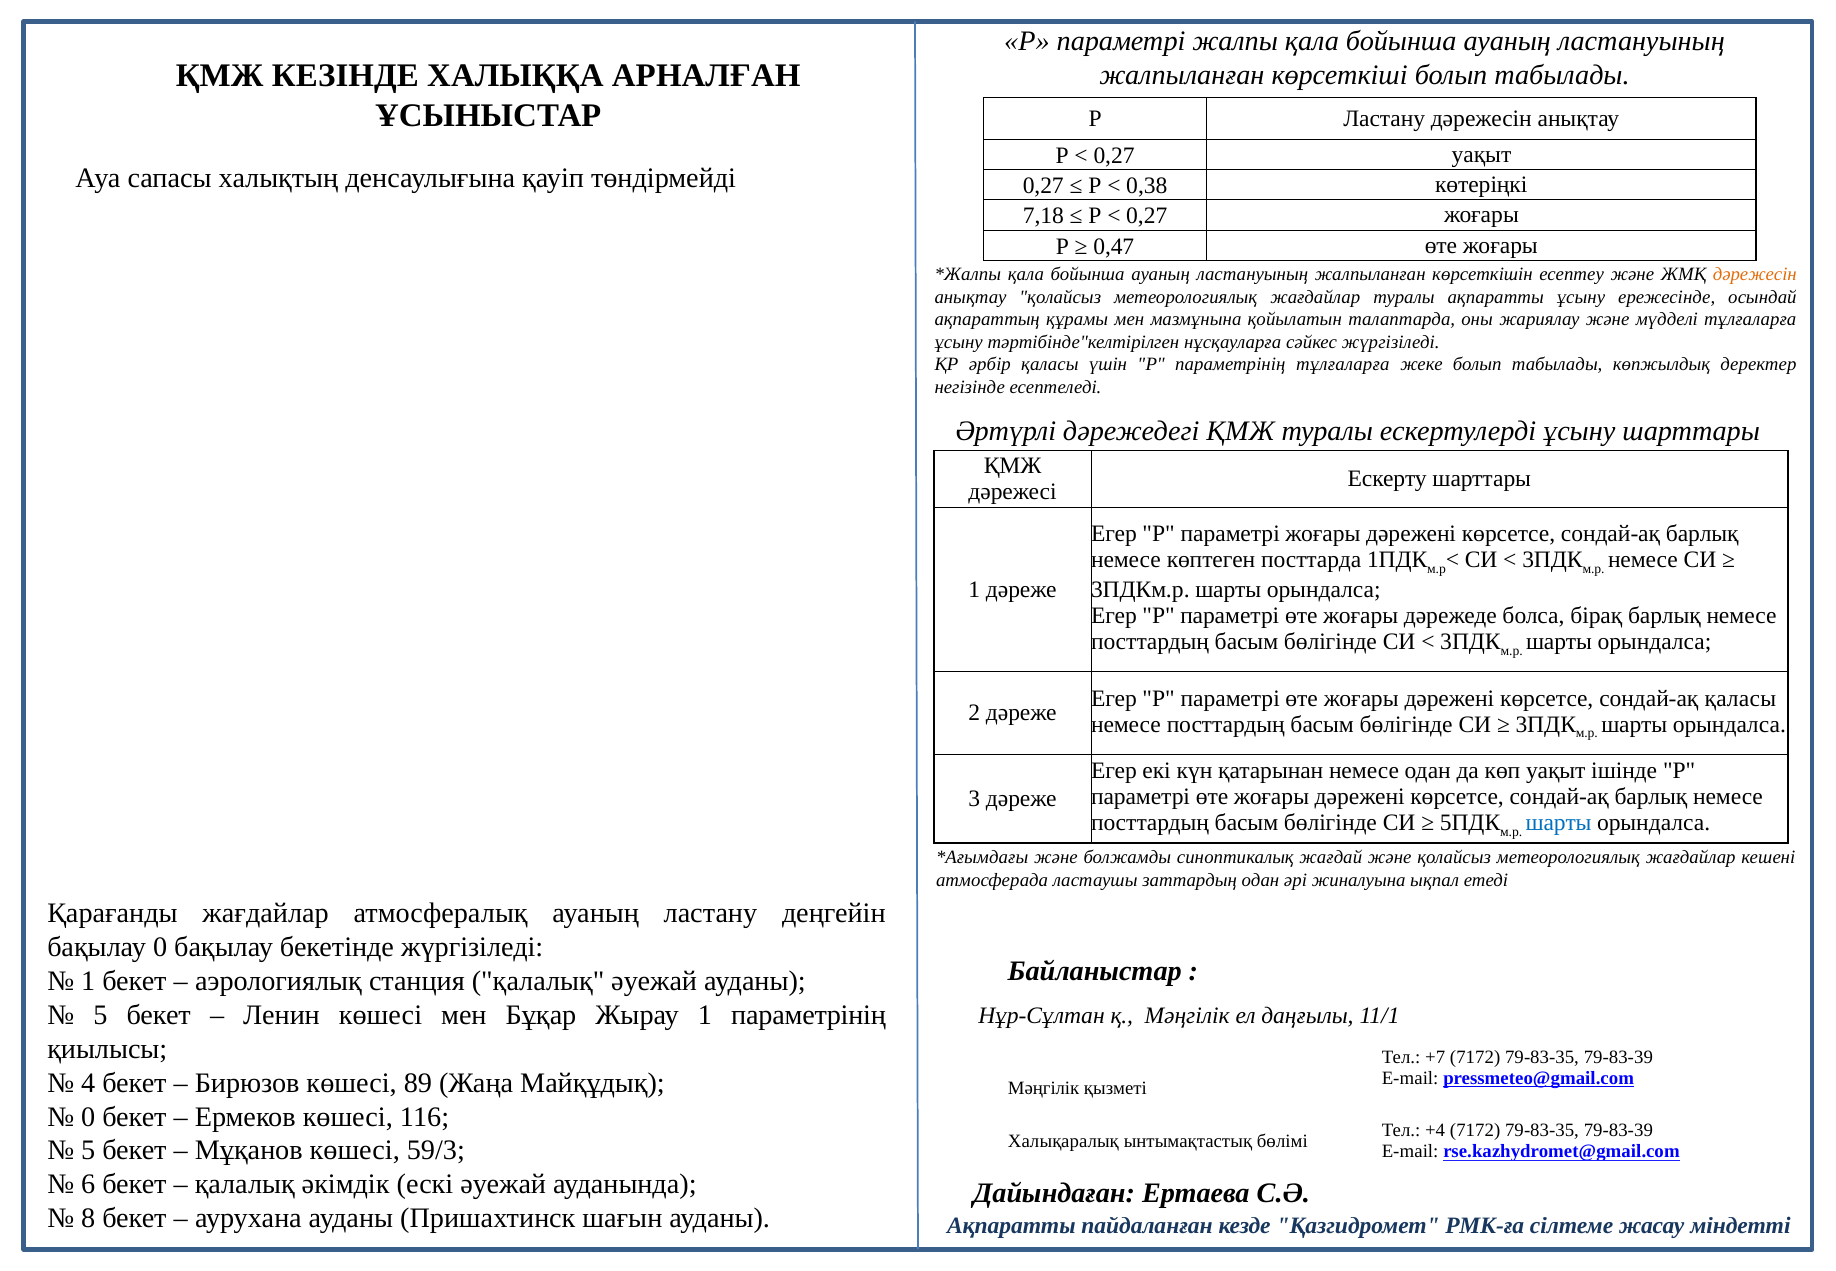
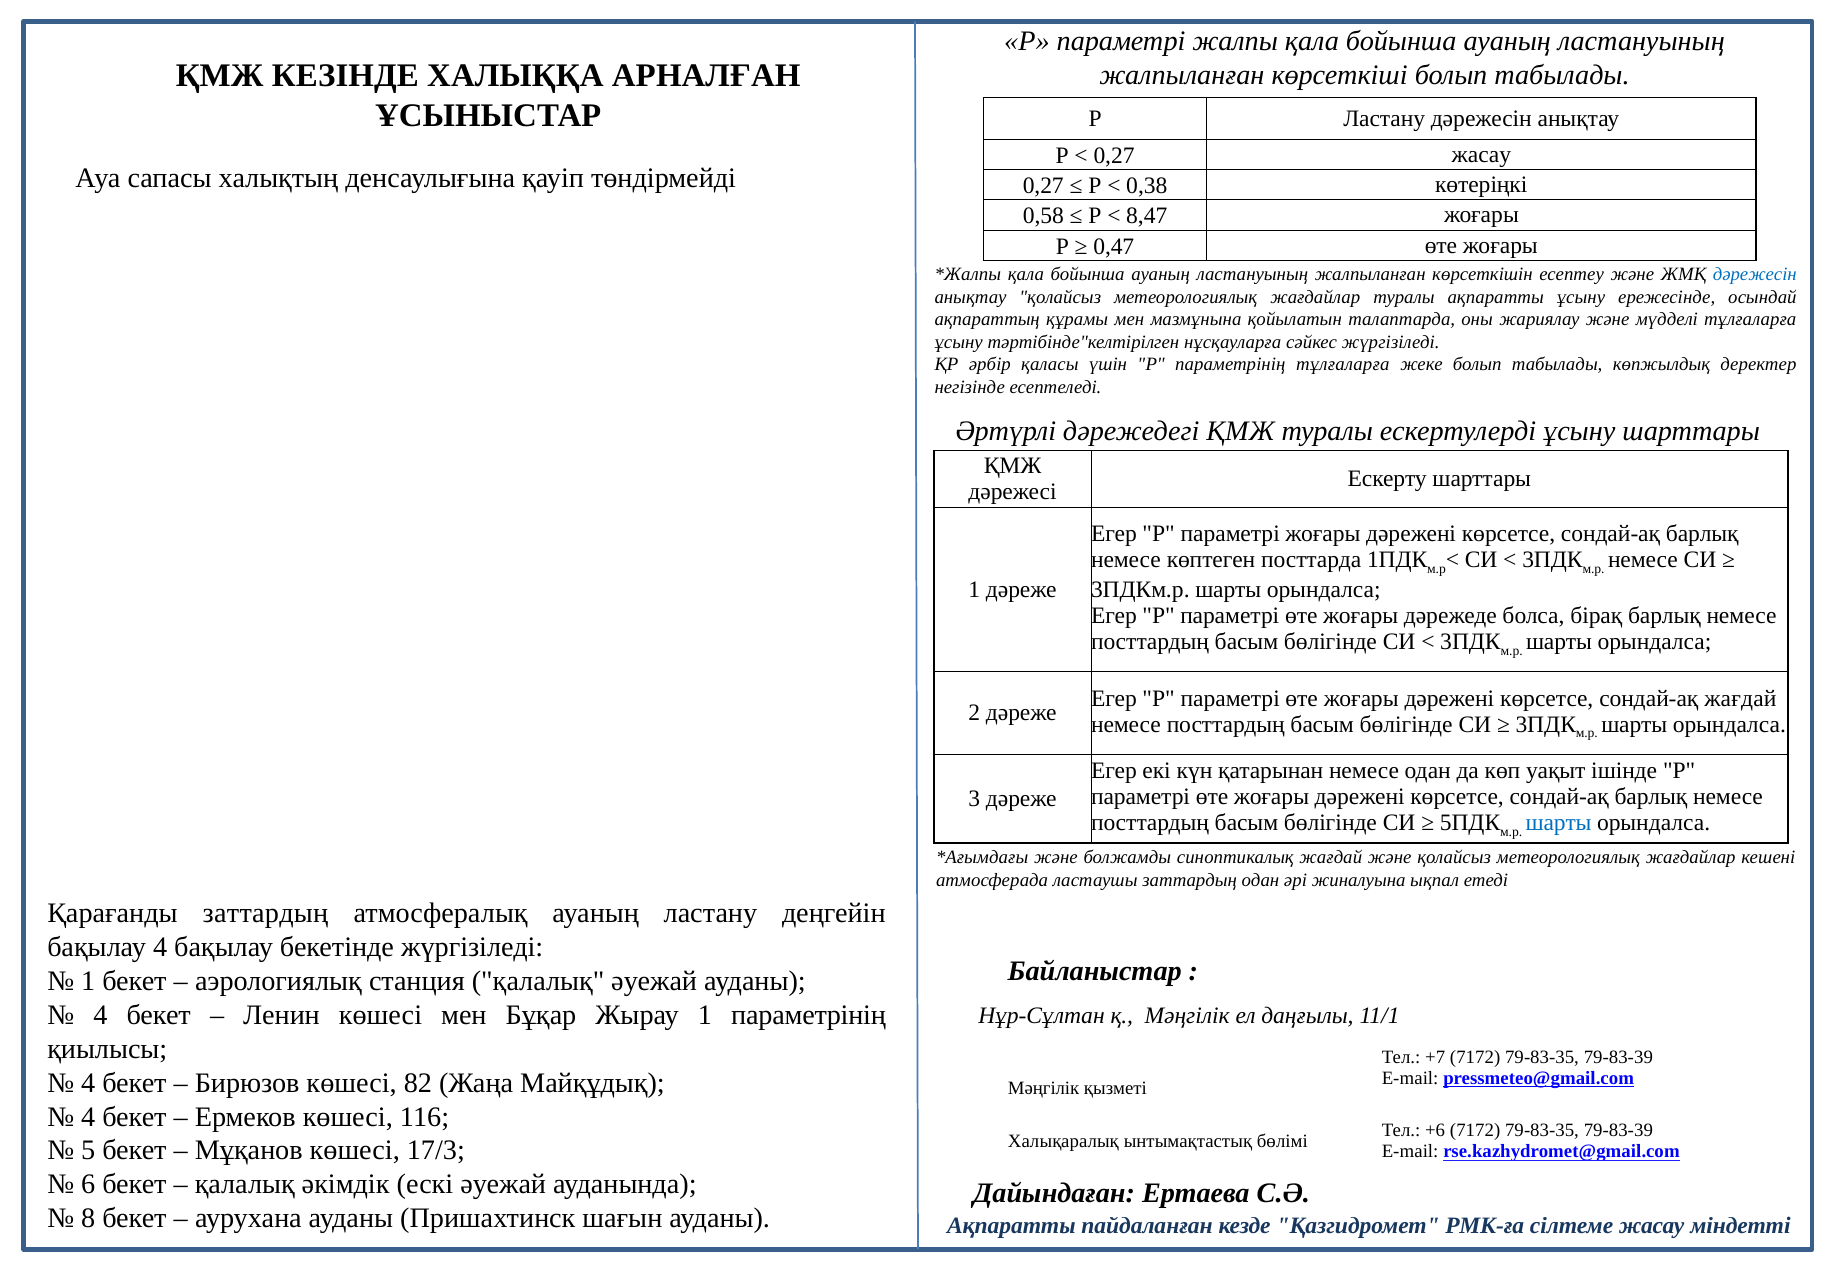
0,27 уақыт: уақыт -> жасау (1481, 155)
7,18: 7,18 -> 0,58 (1043, 216)
0,27: 0,27 -> 8,47 (1147, 216)
дәрежесін colour: orange -> blue (1755, 274)
сондай-ақ қаласы: қаласы -> жағдай (1740, 698)
Қарағанды жағдайлар: жағдайлар -> заттардың (265, 913)
бақылау 0: 0 -> 4 (160, 947)
5: 5 -> 4 (100, 1015)
89: 89 -> 82 (418, 1083)
0: 0 -> 4 (88, 1117)
+4: +4 -> +6 (1435, 1131)
59/3: 59/3 -> 17/3 (436, 1151)
